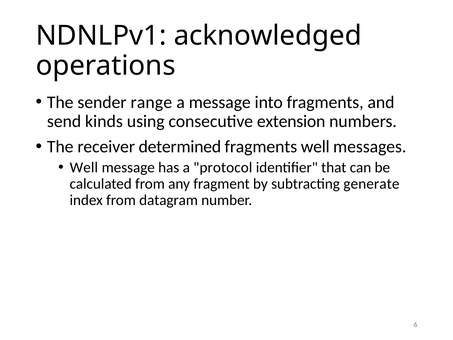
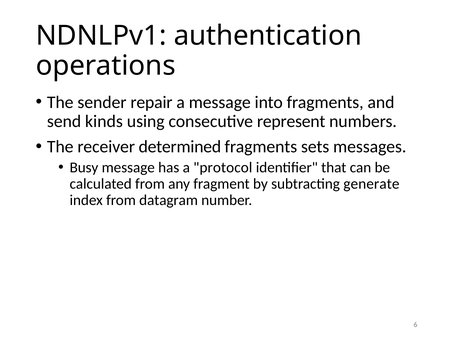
acknowledged: acknowledged -> authentication (268, 36)
range: range -> repair (151, 102)
extension: extension -> represent (291, 121)
fragments well: well -> sets (315, 146)
Well: Well -> Busy (84, 167)
